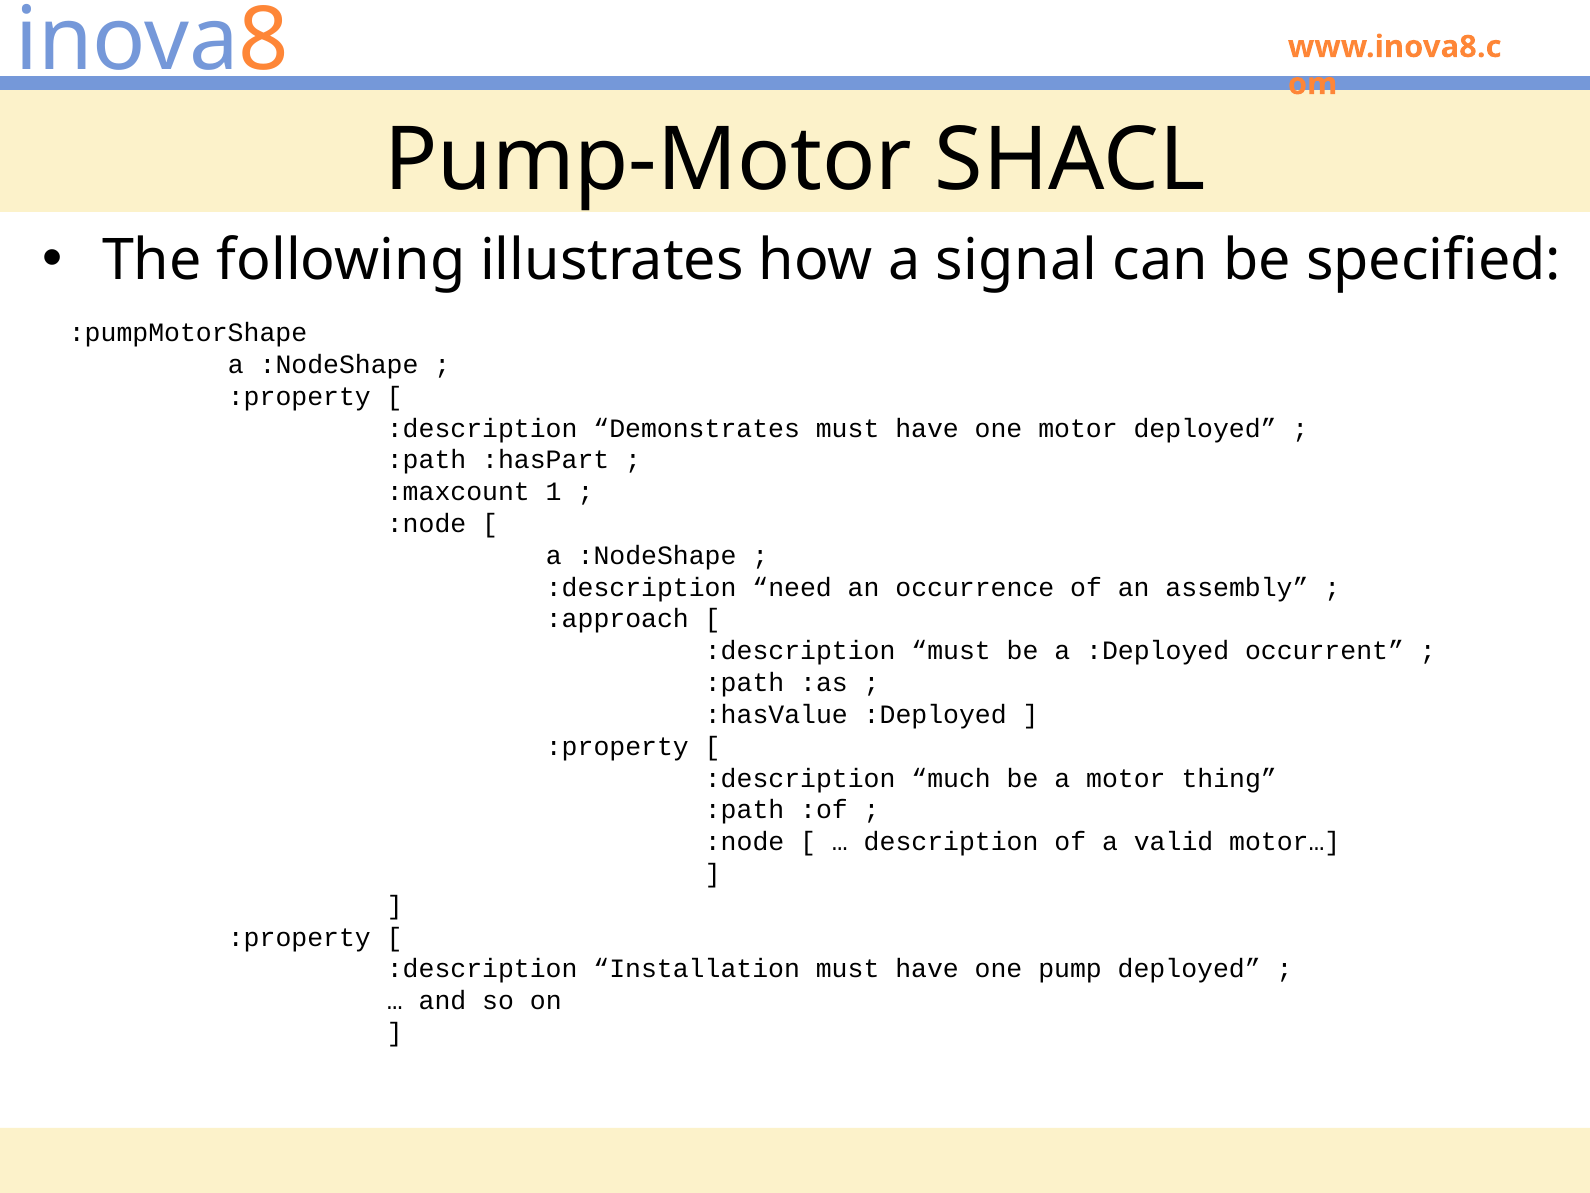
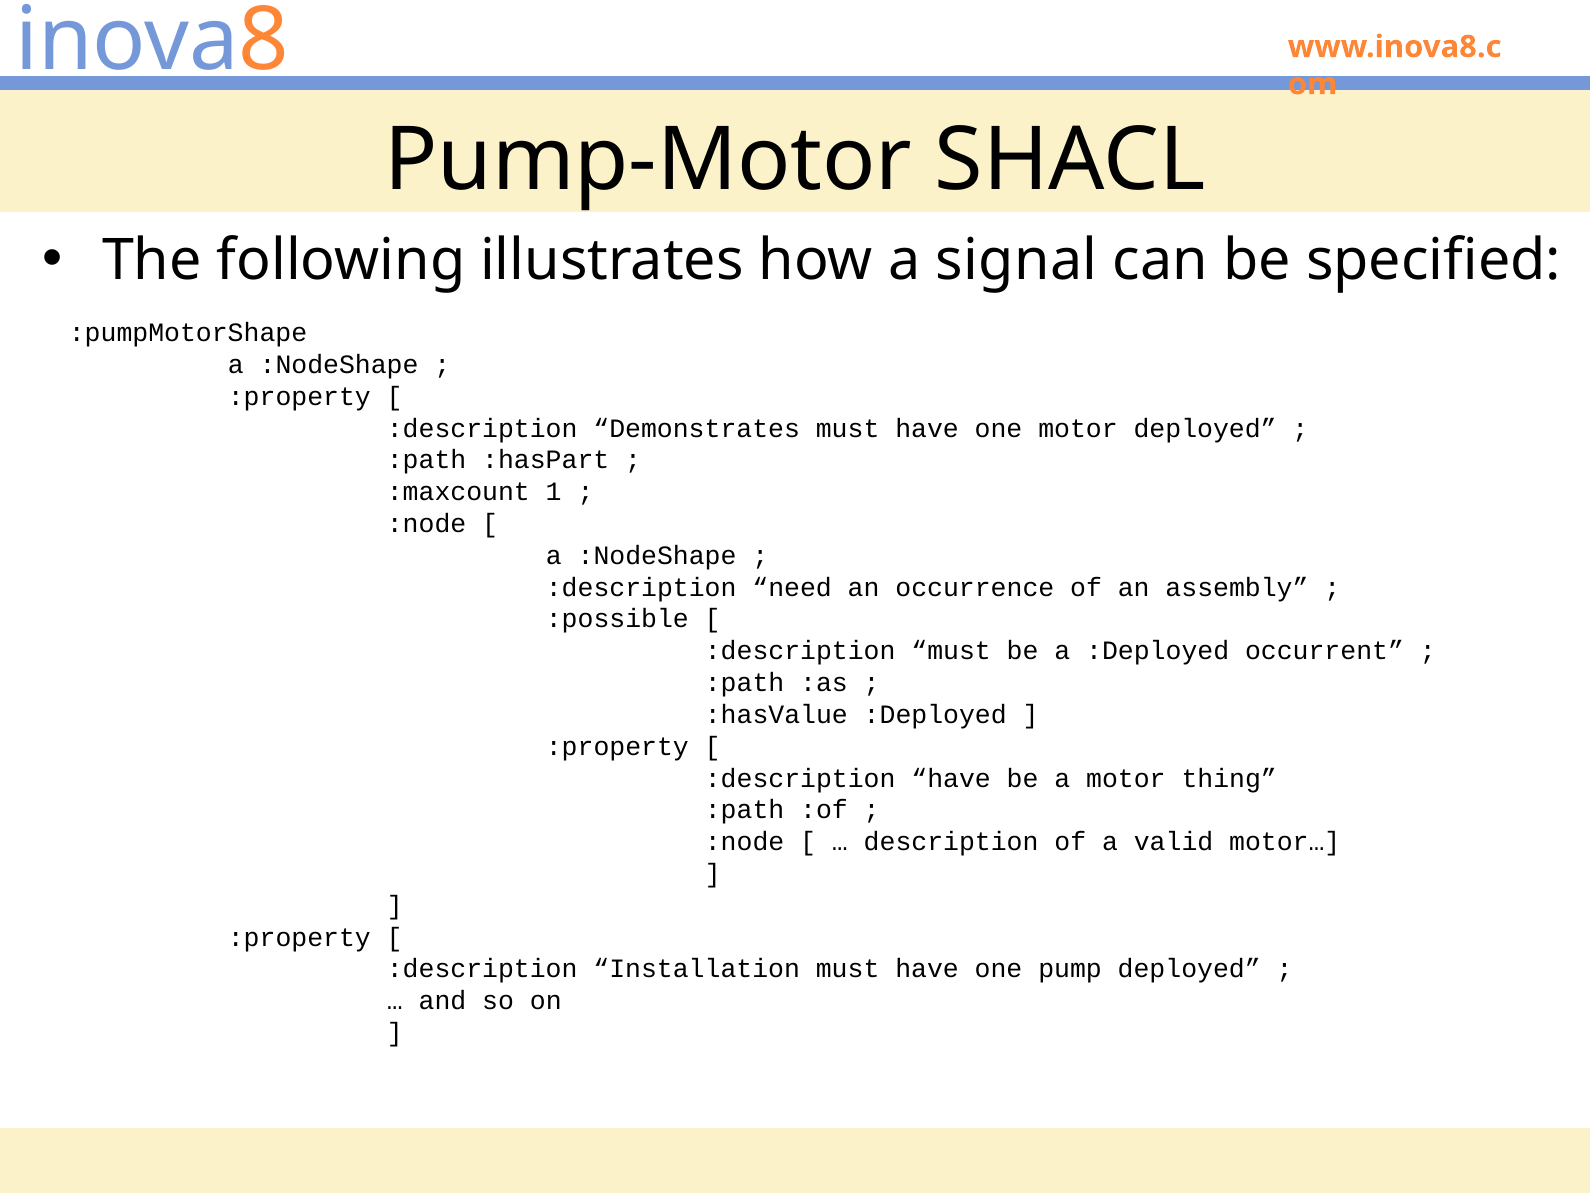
:approach: :approach -> :possible (617, 619)
:description much: much -> have (951, 778)
